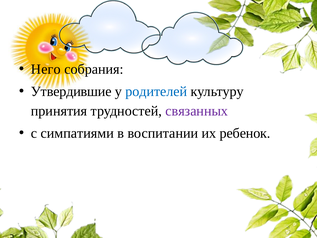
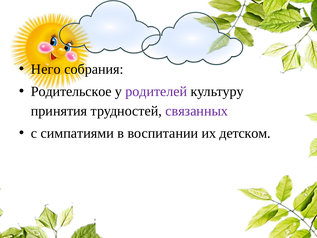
Утвердившие: Утвердившие -> Родительское (71, 91)
родителей colour: blue -> purple (156, 91)
ребенок: ребенок -> детском (245, 133)
